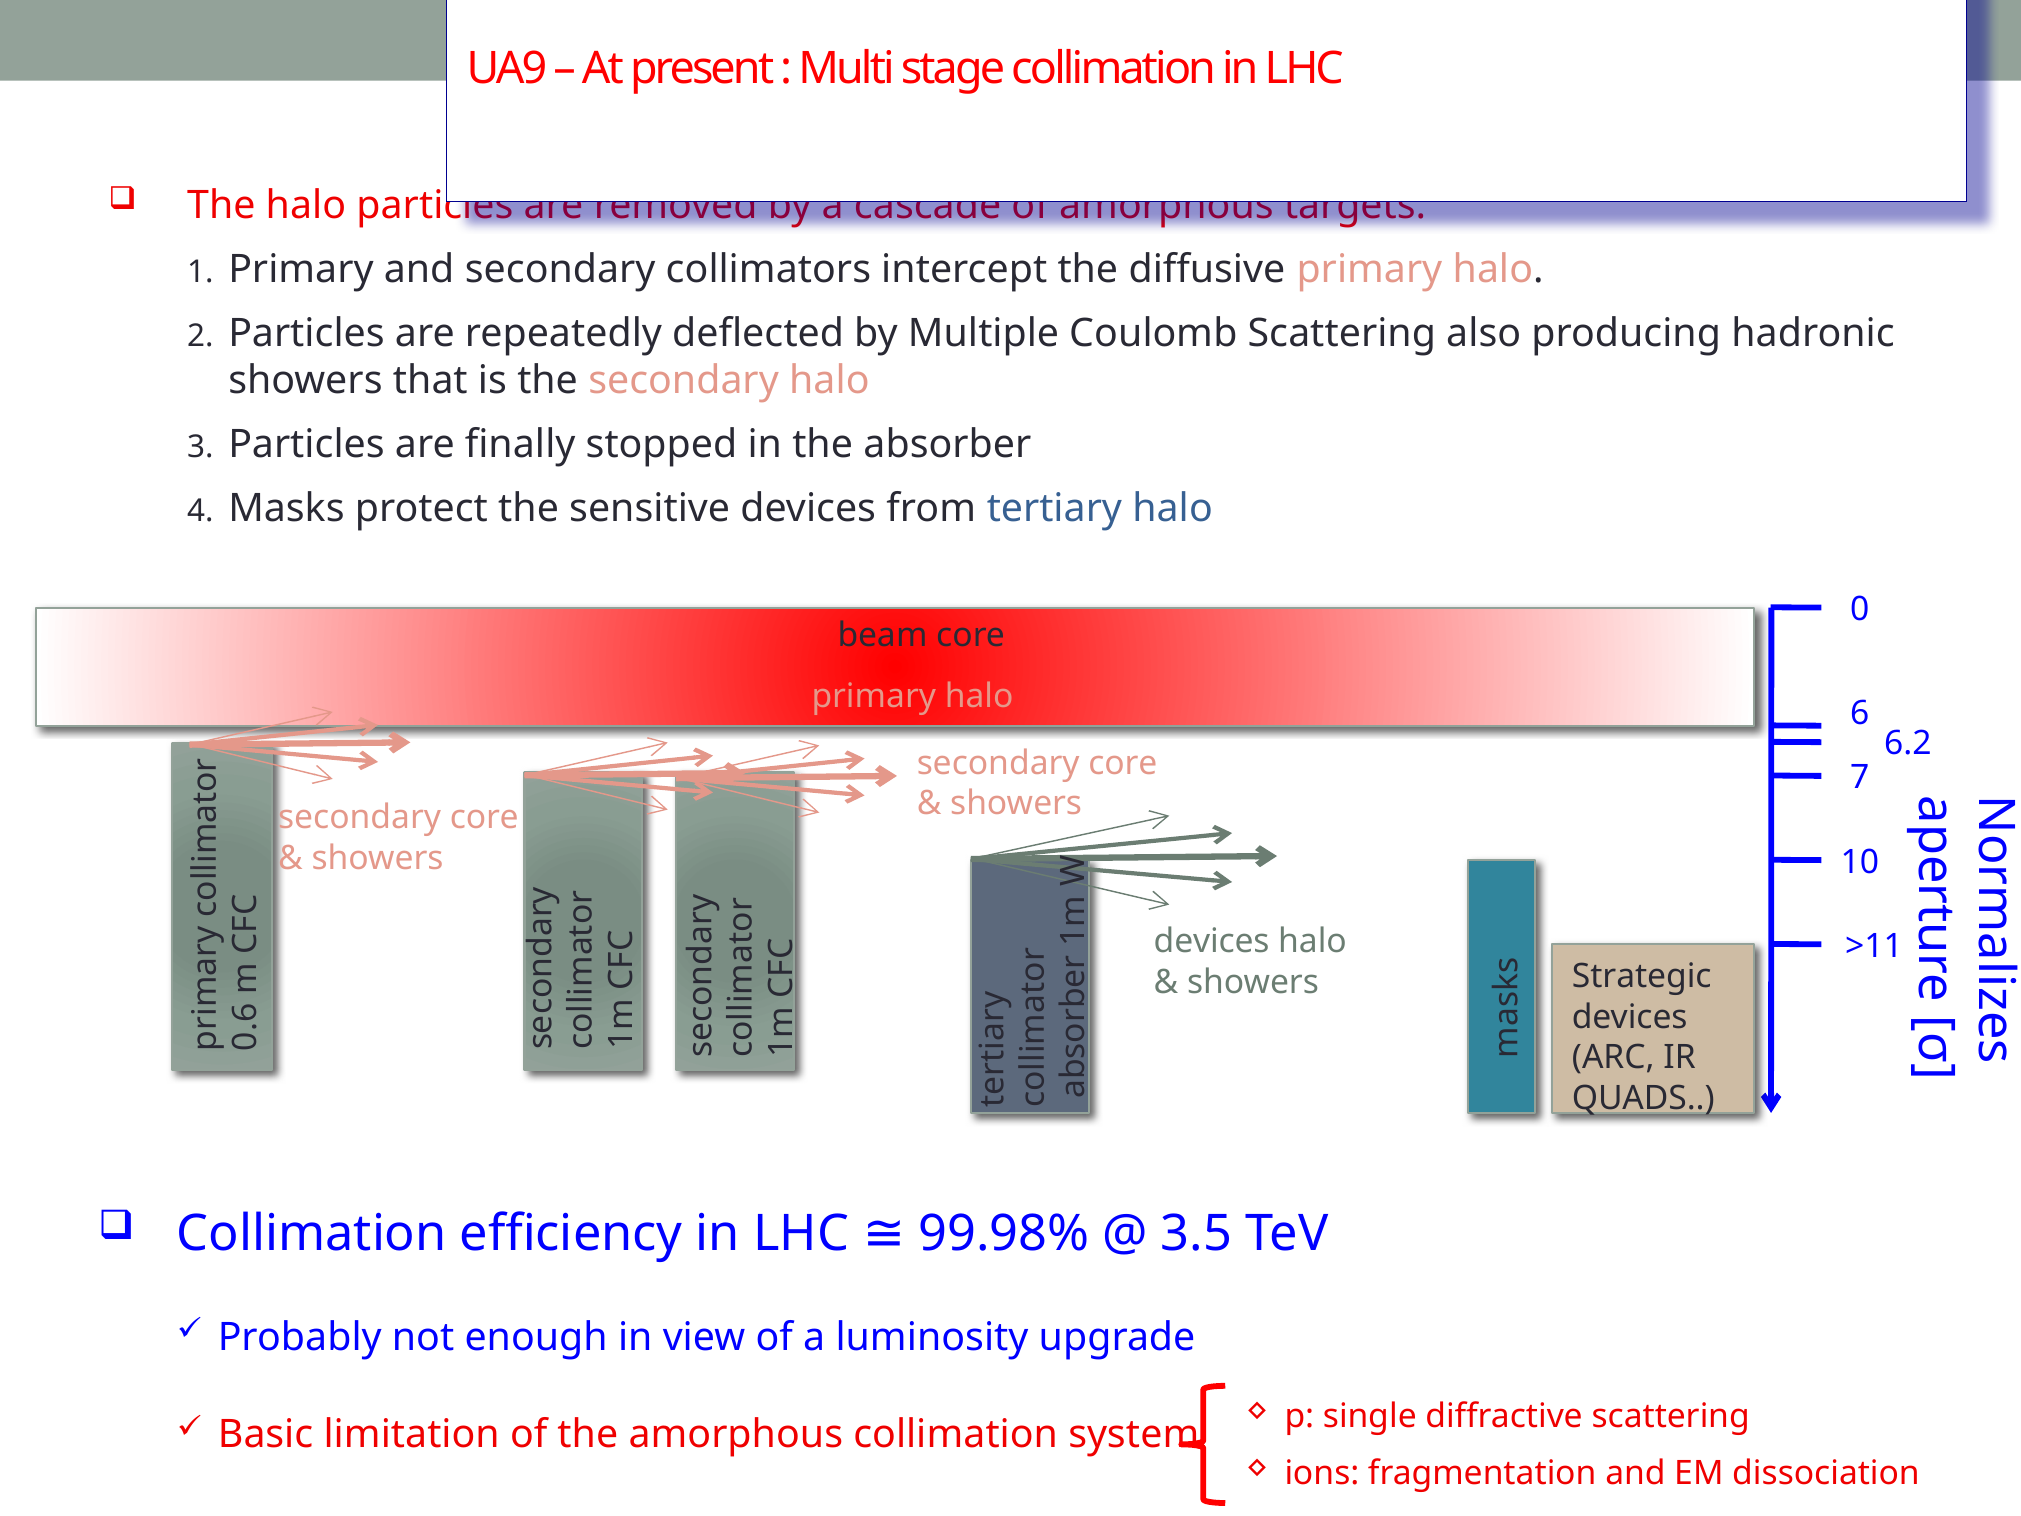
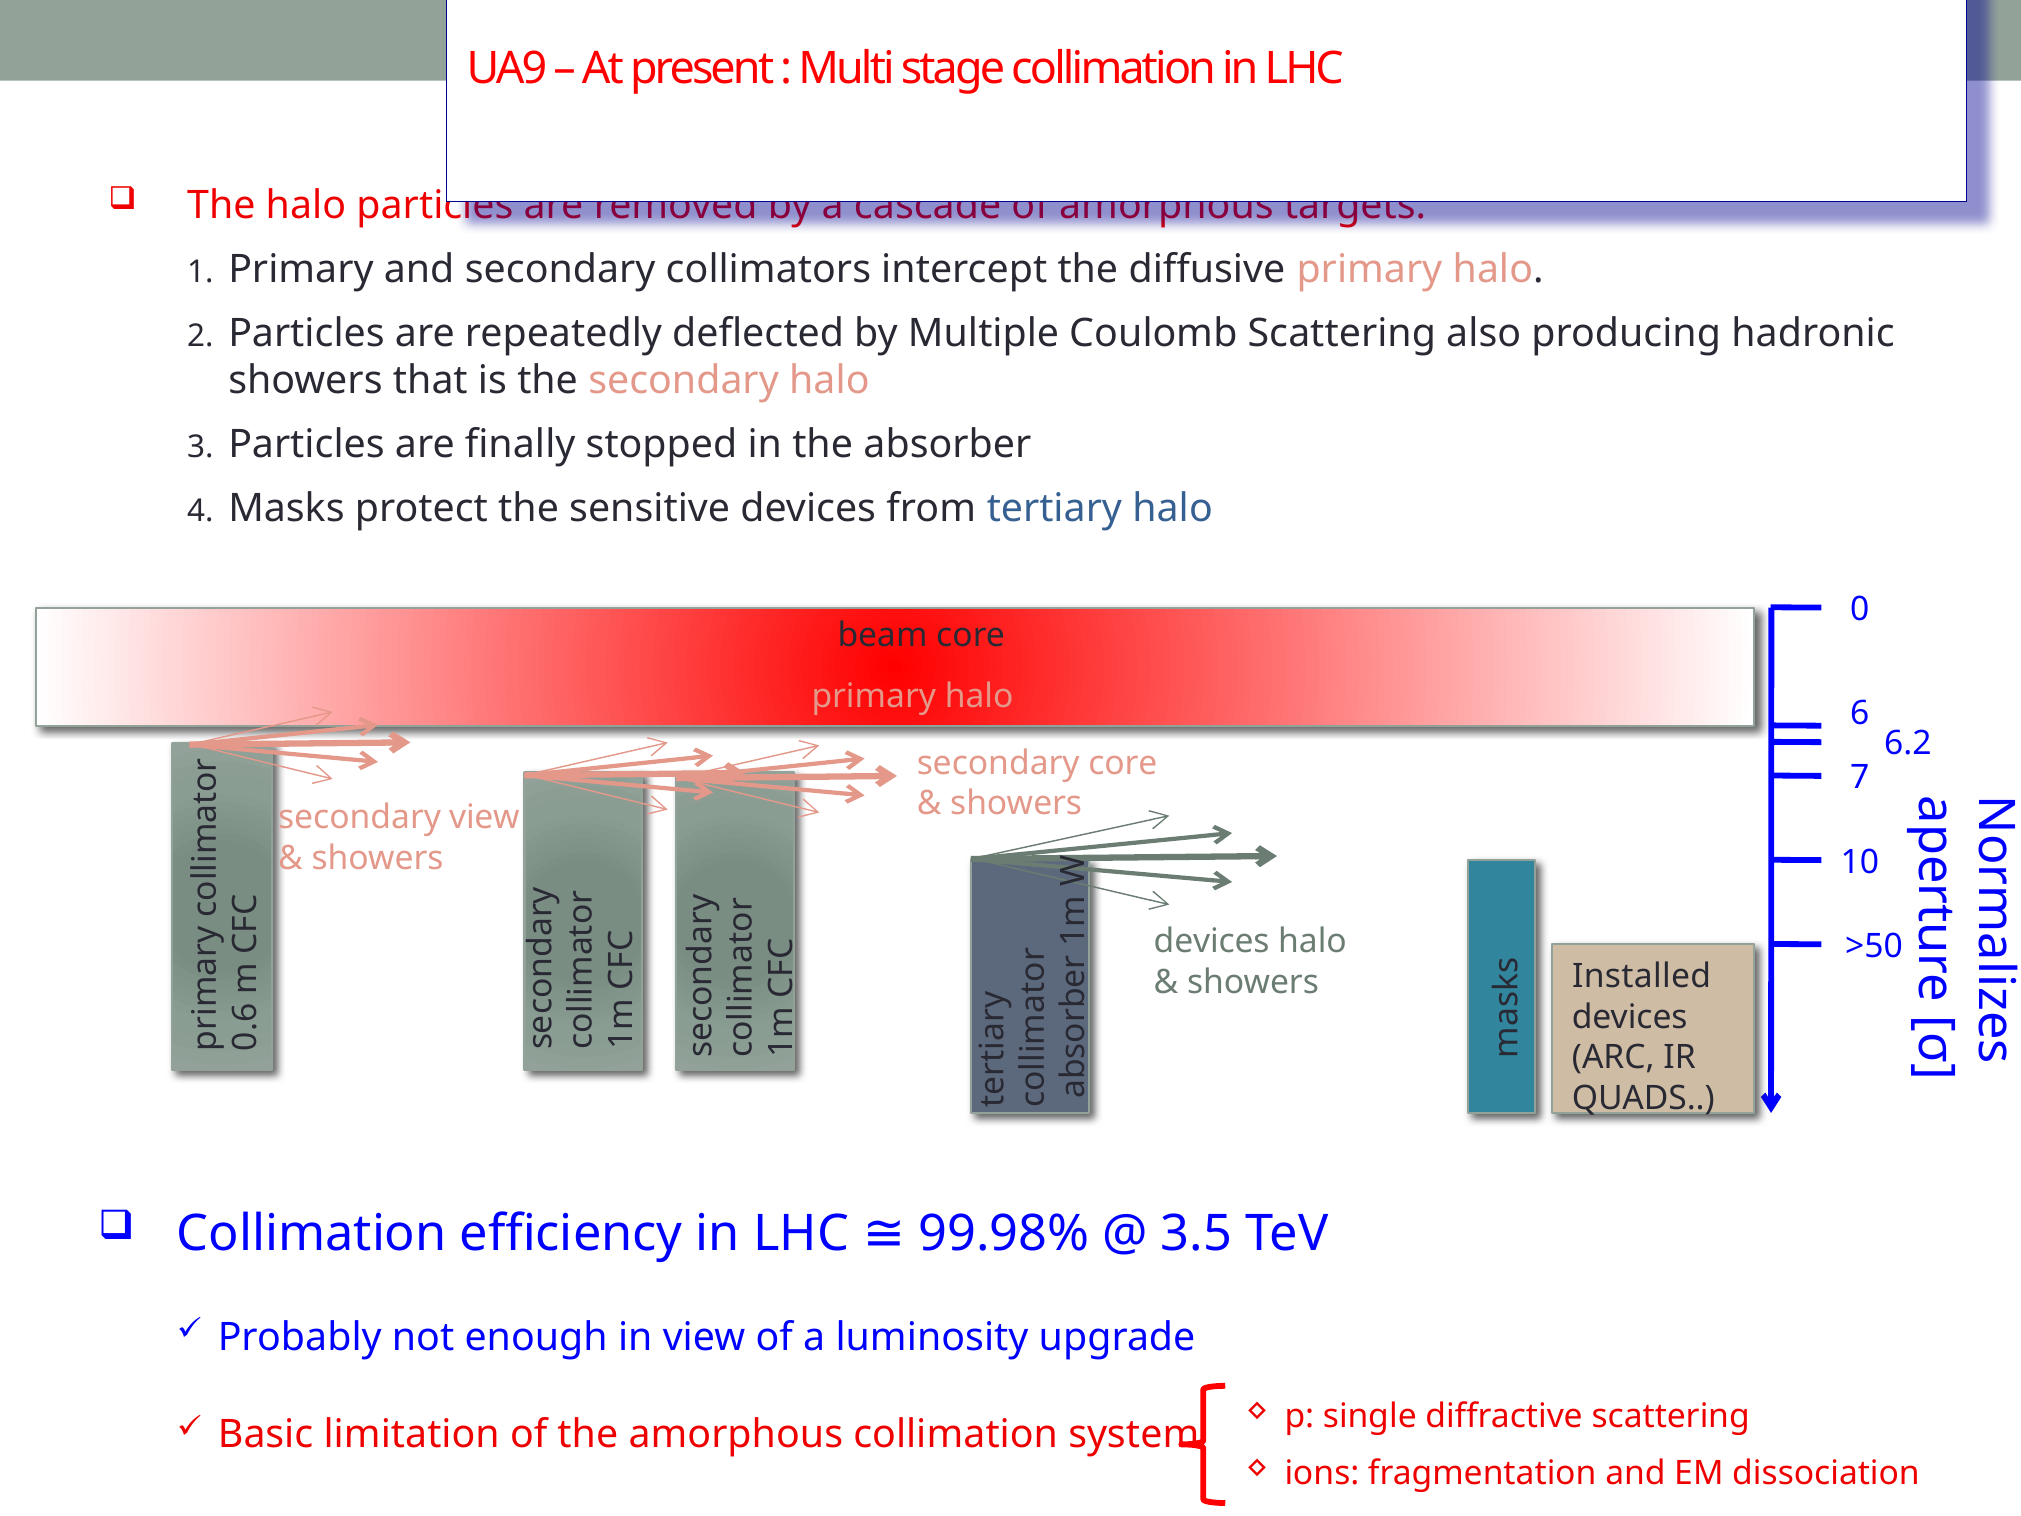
core: core -> view (484, 818)
>11: >11 -> >50 (1874, 946)
Strategic: Strategic -> Installed (1642, 977)
